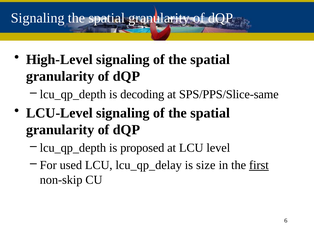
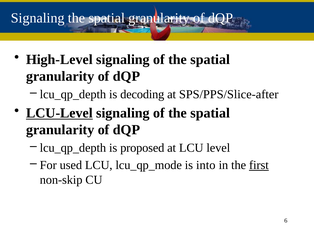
SPS/PPS/Slice-same: SPS/PPS/Slice-same -> SPS/PPS/Slice-after (229, 94)
LCU-Level underline: none -> present (59, 113)
lcu_qp_delay: lcu_qp_delay -> lcu_qp_mode (149, 165)
size: size -> into (206, 165)
